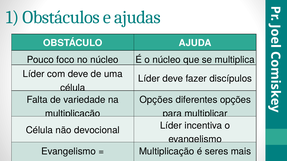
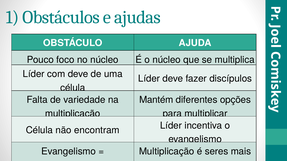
Opções: Opções -> Mantém (156, 100)
devocional: devocional -> encontram (97, 131)
